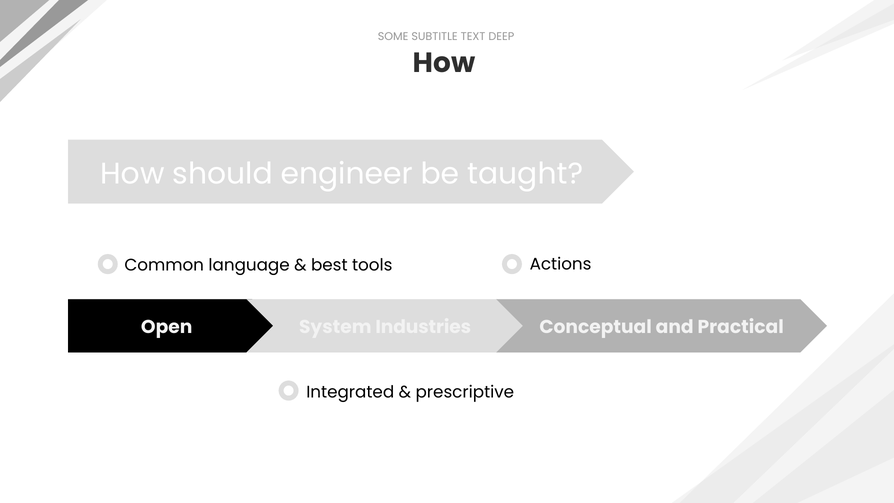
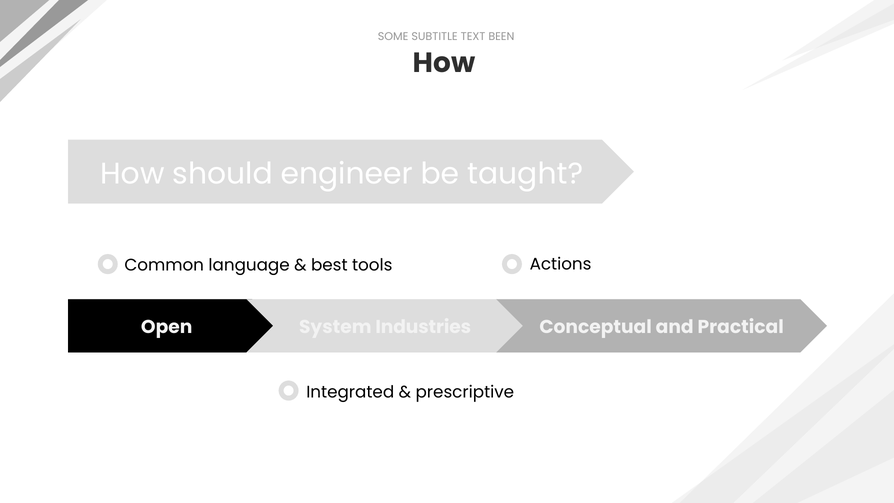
DEEP: DEEP -> BEEN (501, 37)
